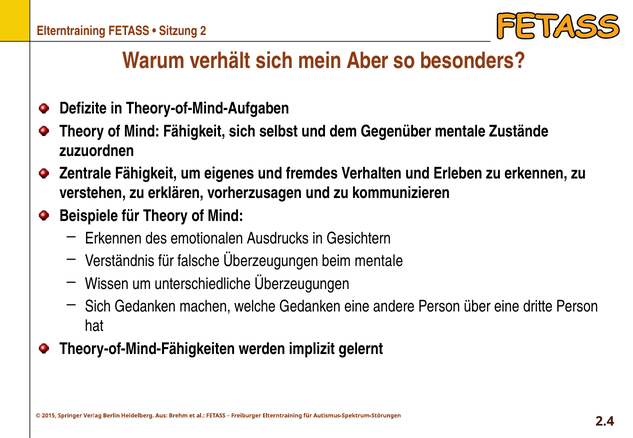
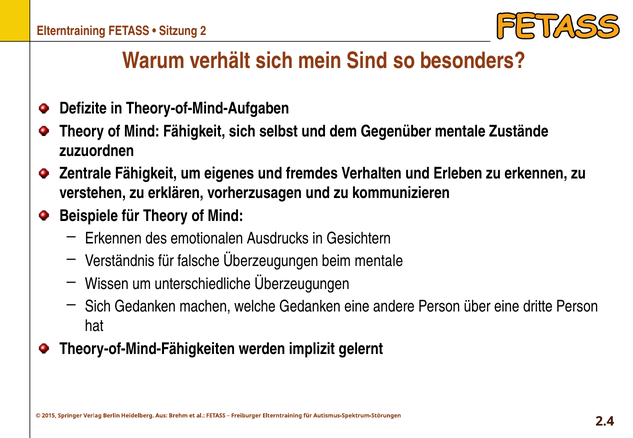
Aber: Aber -> Sind (367, 61)
